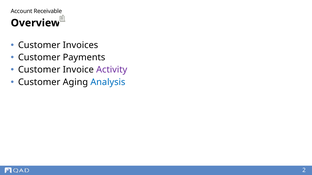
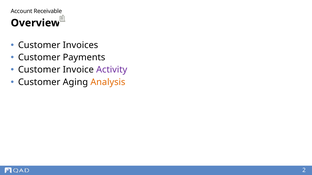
Analysis colour: blue -> orange (108, 82)
